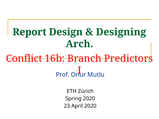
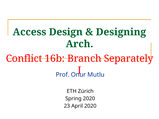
Report: Report -> Access (29, 32)
Predictors: Predictors -> Separately (129, 59)
